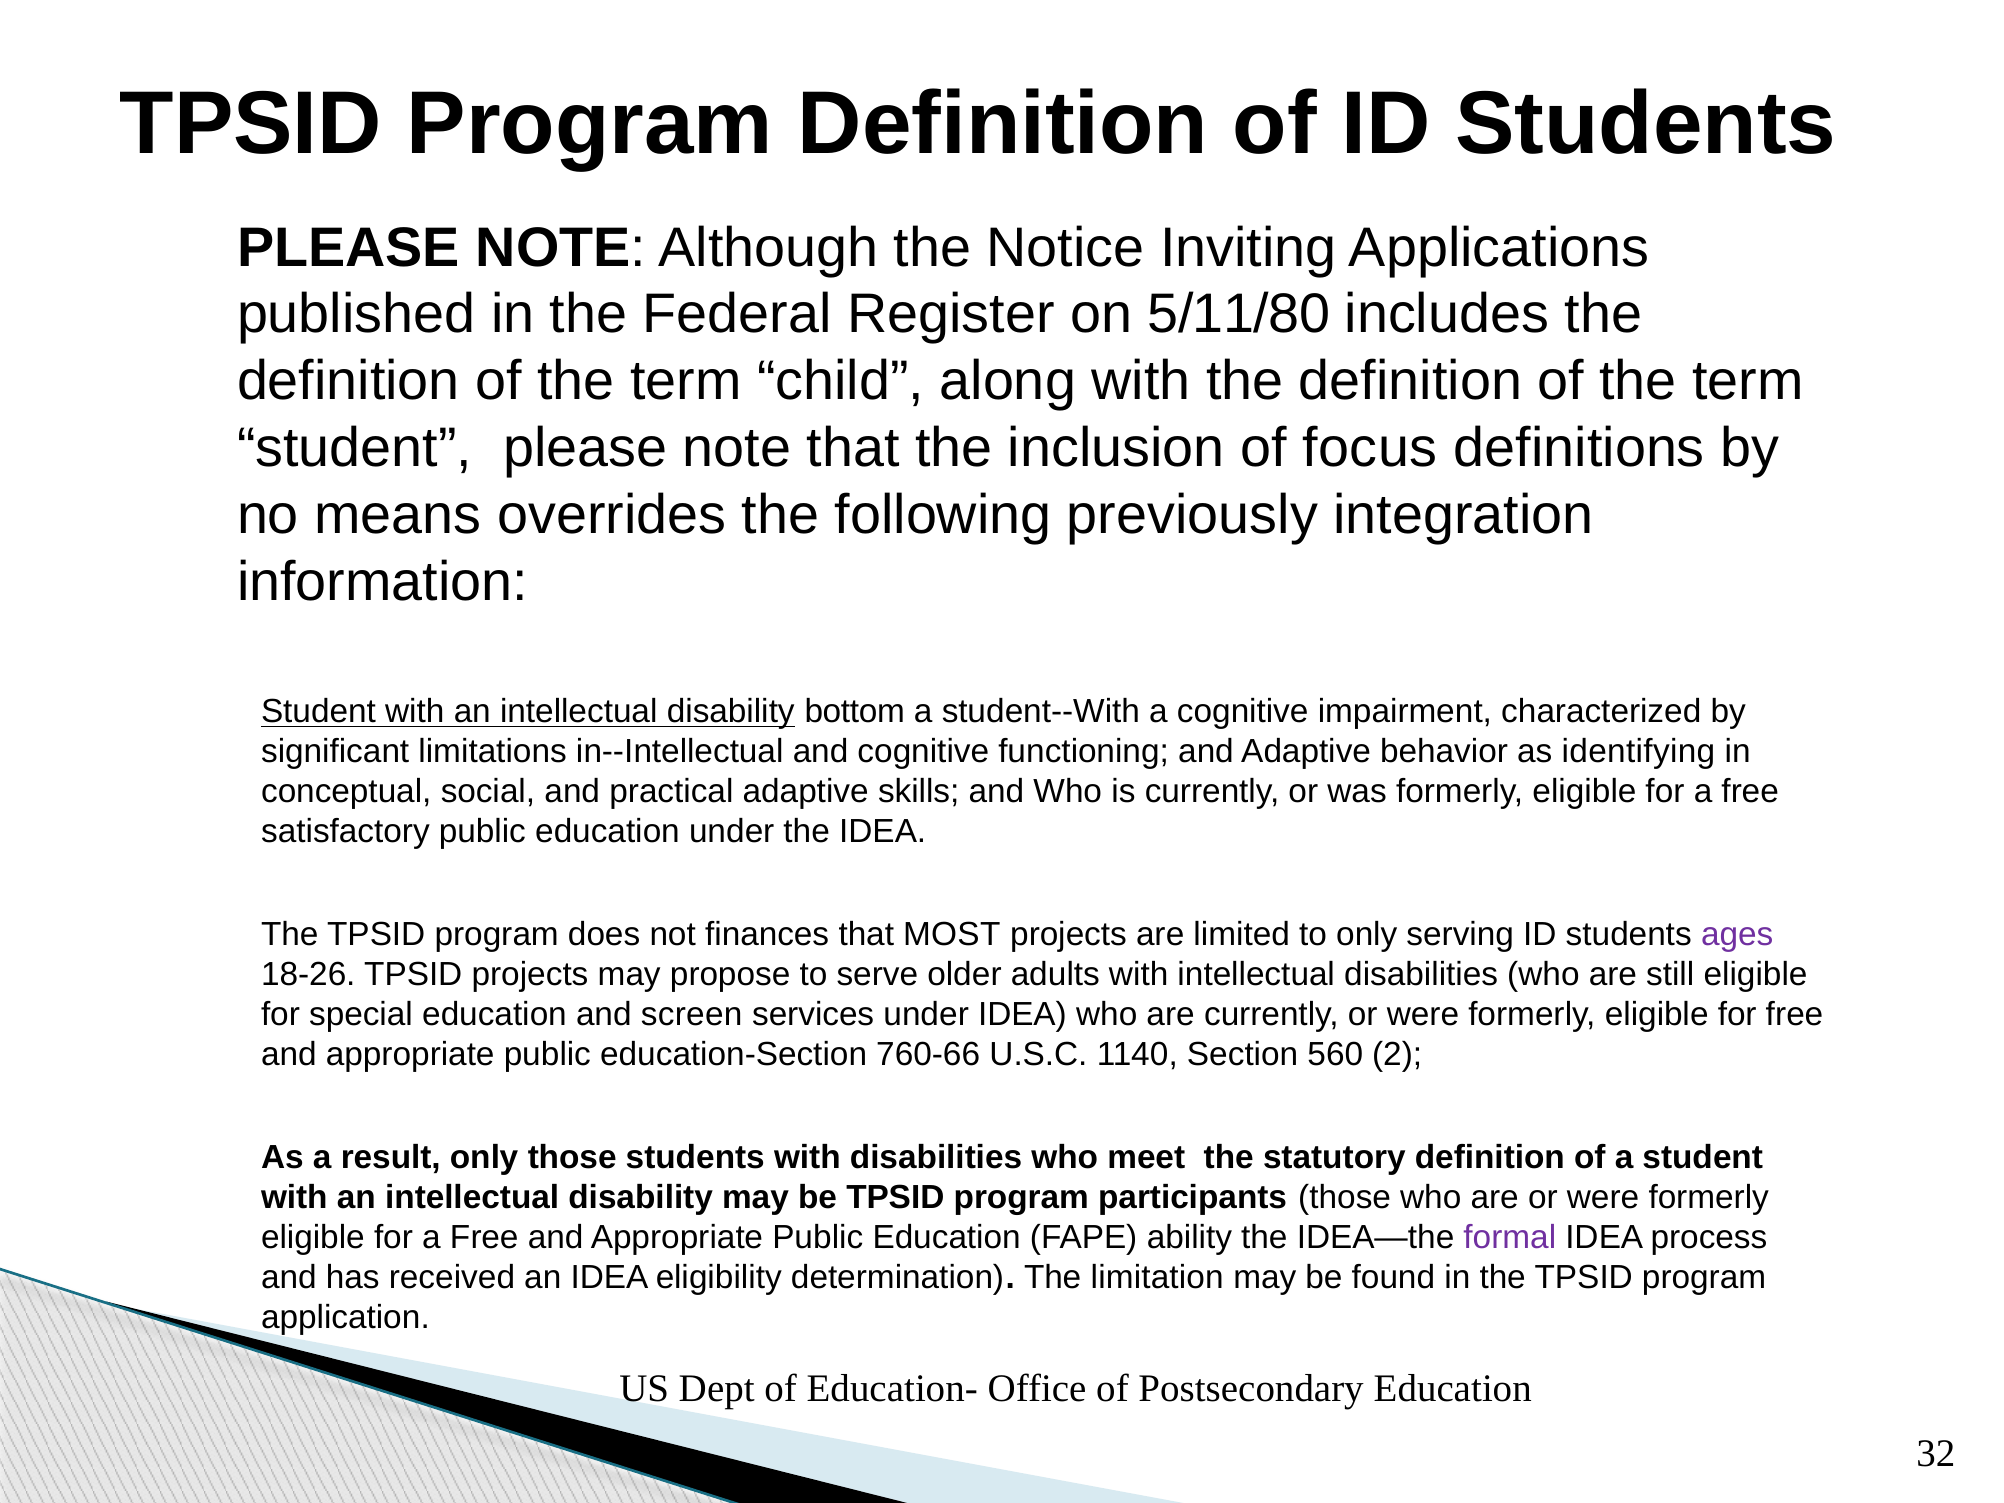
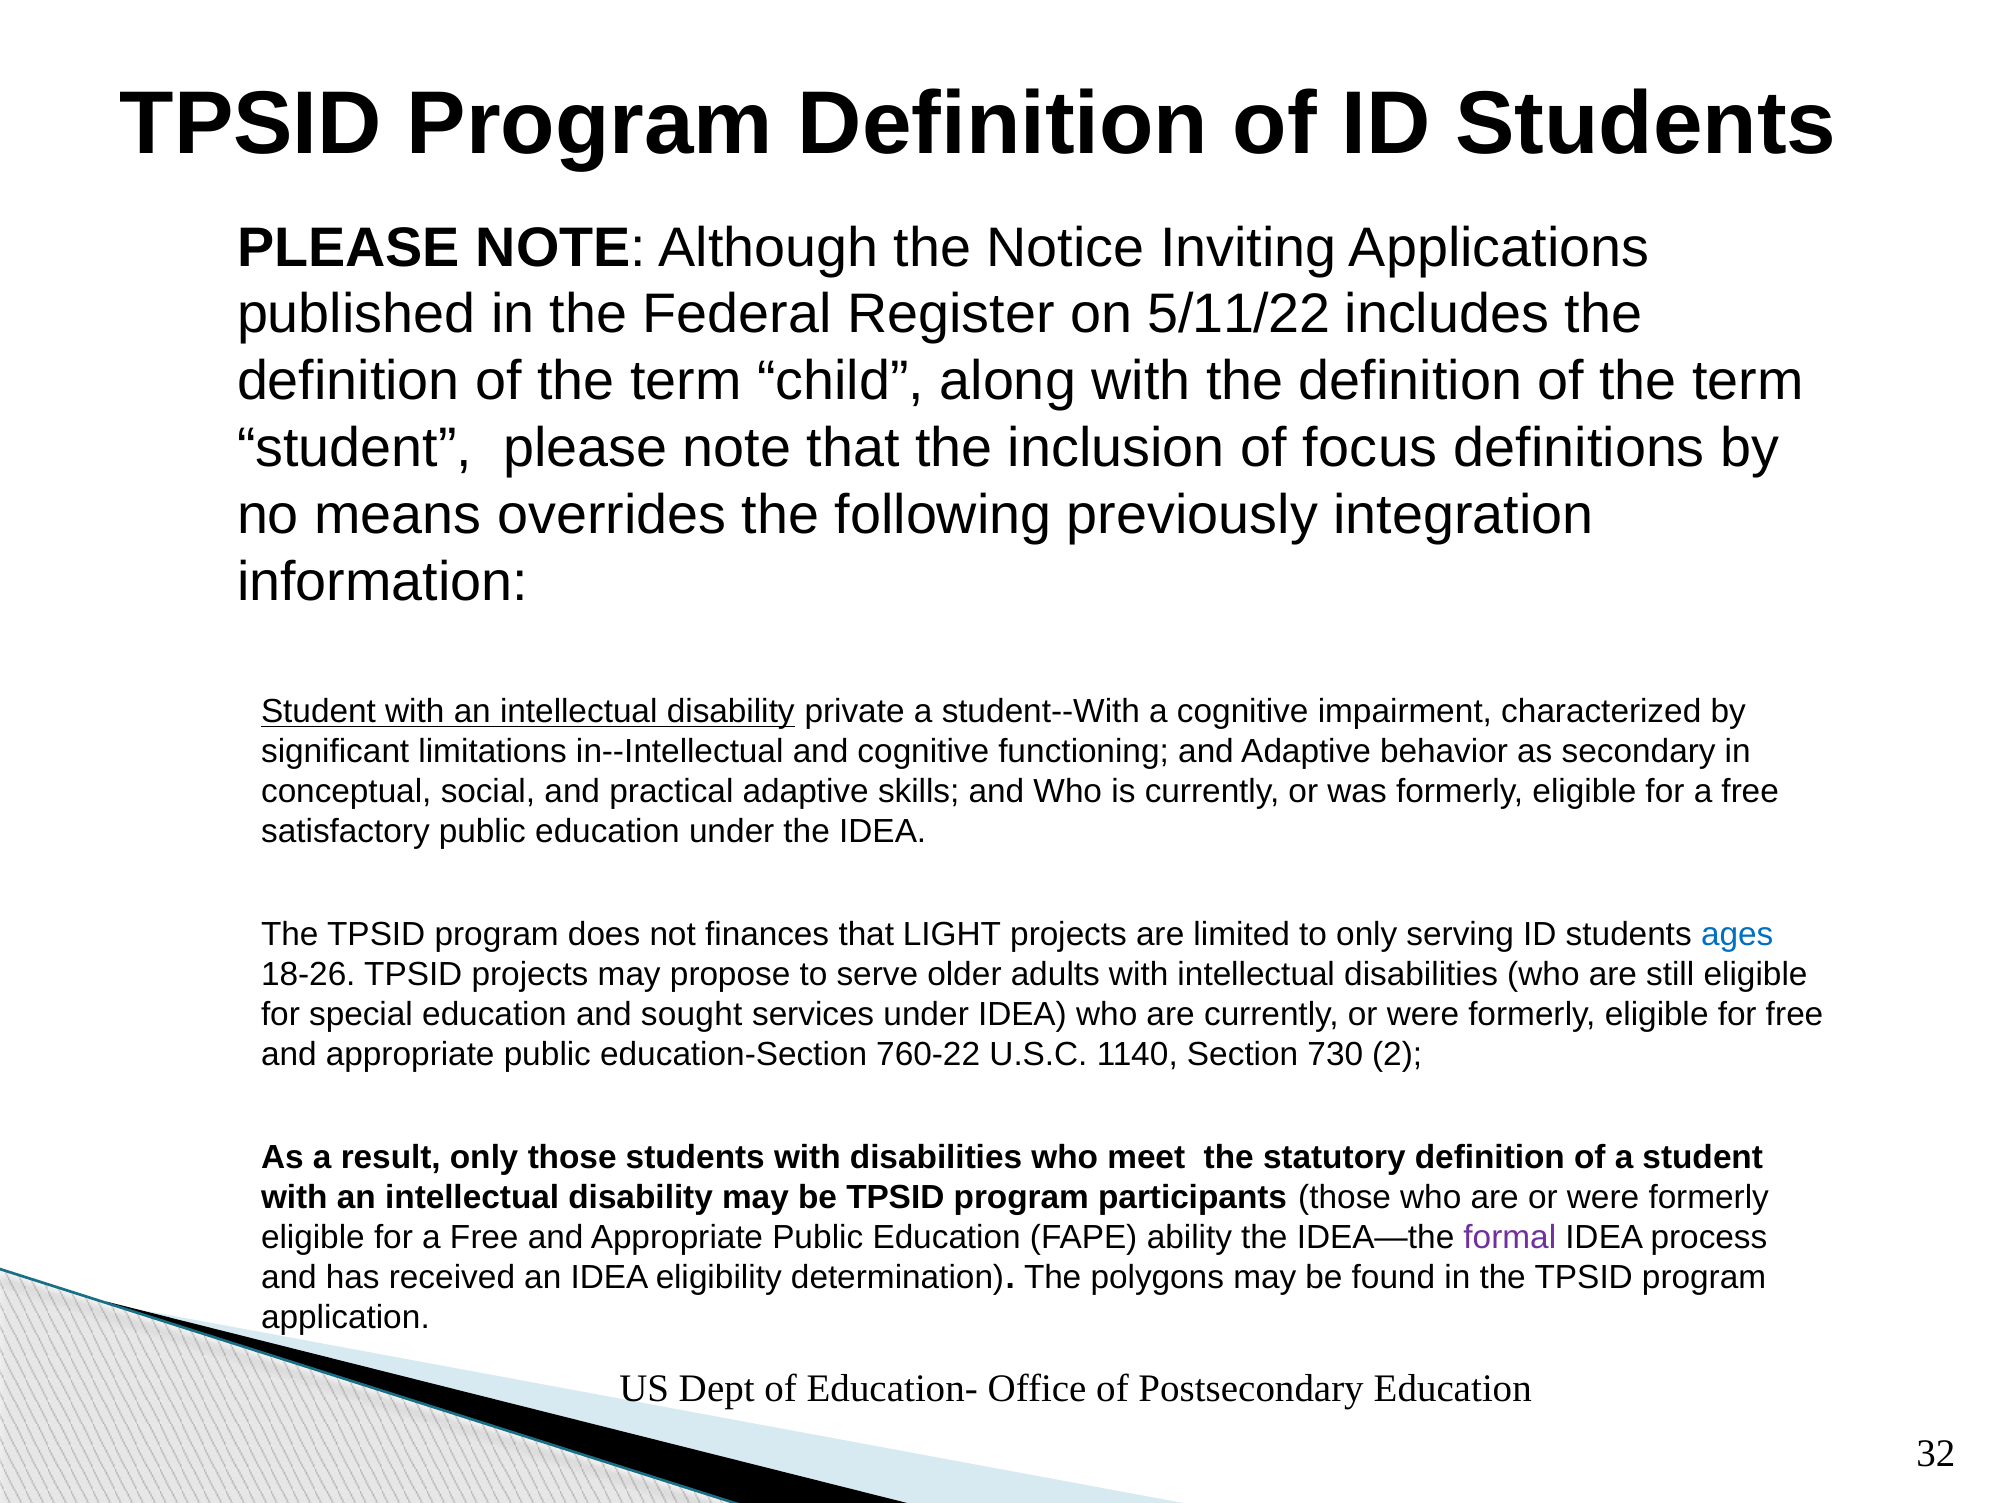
5/11/80: 5/11/80 -> 5/11/22 (1239, 315)
bottom: bottom -> private (855, 712)
identifying: identifying -> secondary (1639, 752)
MOST: MOST -> LIGHT (952, 934)
ages colour: purple -> blue (1737, 934)
screen: screen -> sought (692, 1014)
760-66: 760-66 -> 760-22 (928, 1055)
560: 560 -> 730 (1335, 1055)
limitation: limitation -> polygons (1157, 1277)
